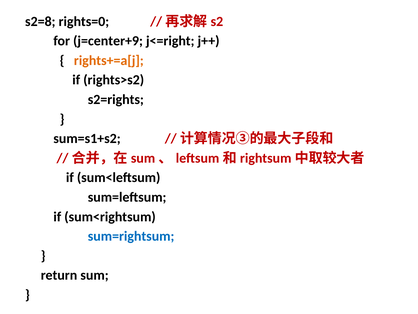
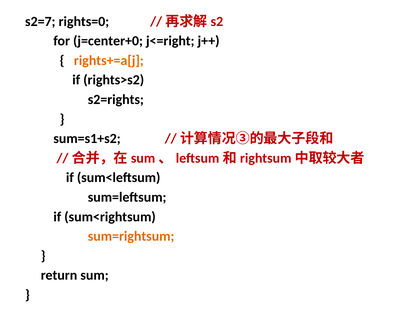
s2=8: s2=8 -> s2=7 (40, 21)
j=center+9: j=center+9 -> j=center+0 (108, 41)
sum=rightsum colour: blue -> orange (131, 236)
